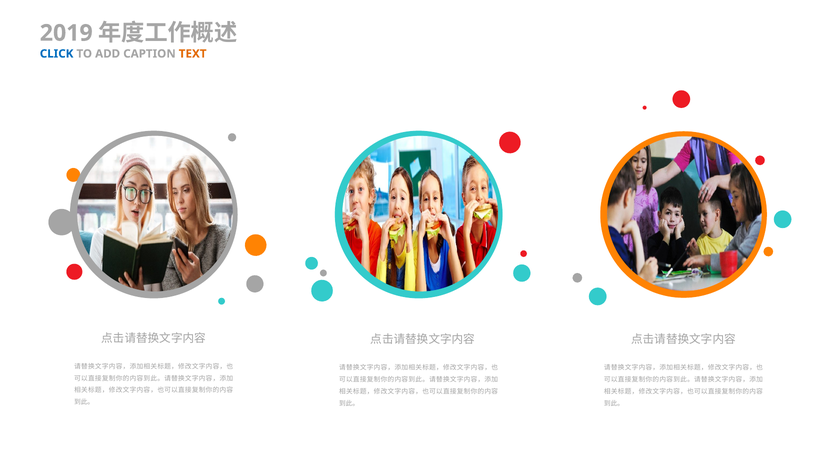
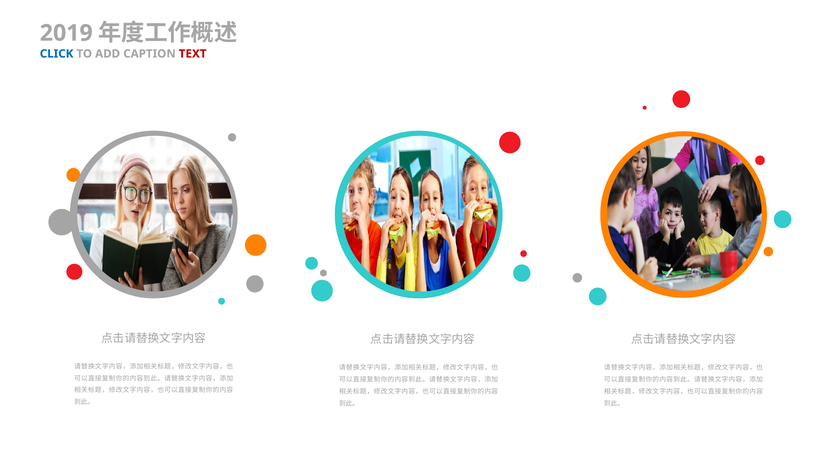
TEXT colour: orange -> red (193, 54)
